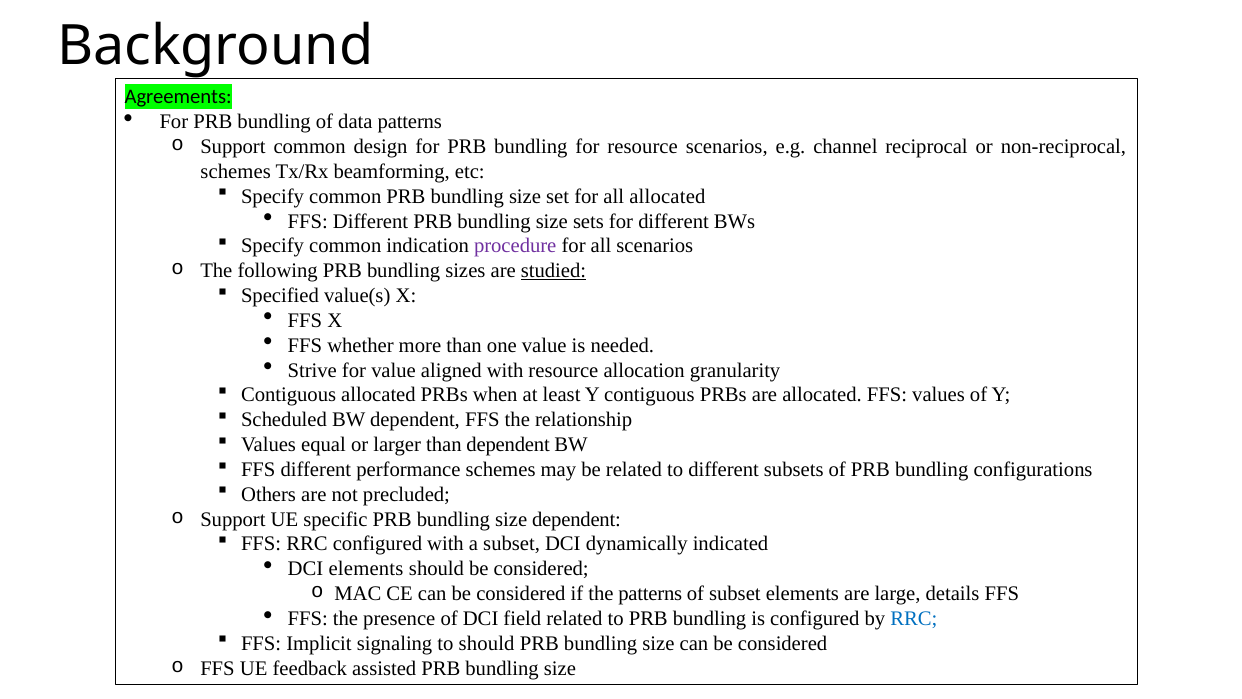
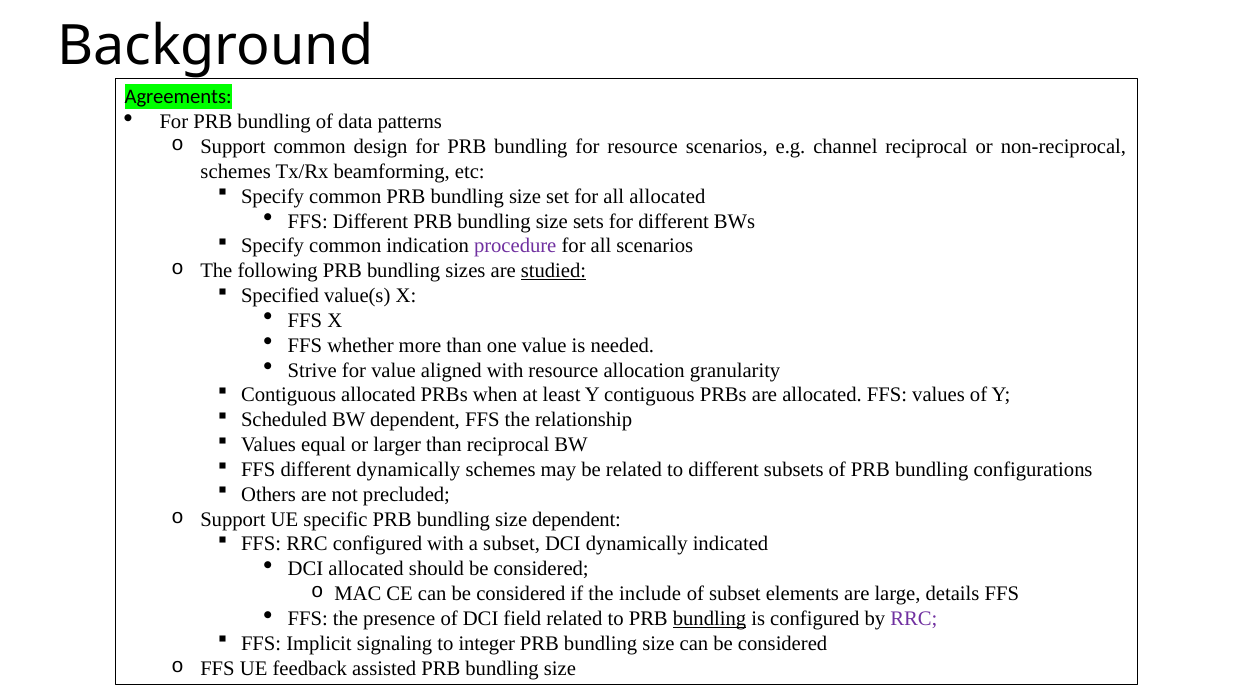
than dependent: dependent -> reciprocal (508, 445)
different performance: performance -> dynamically (408, 469)
DCI elements: elements -> allocated (366, 569)
the patterns: patterns -> include (650, 593)
bundling underline: none -> present (710, 618)
RRC colour: blue -> purple (914, 618)
to should: should -> integer (487, 643)
